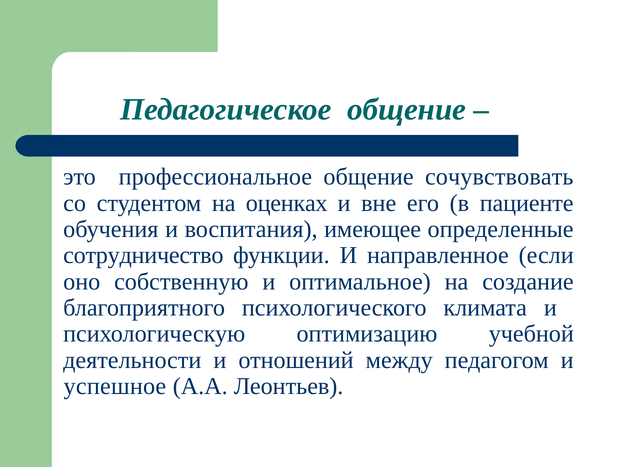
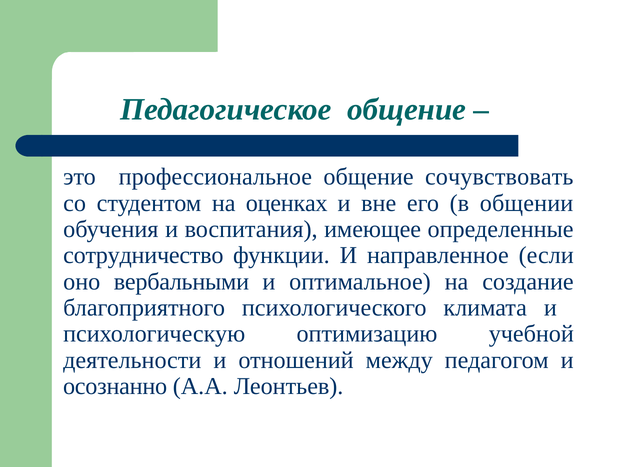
пациенте: пациенте -> общении (527, 203)
собственную: собственную -> вербальными (181, 281)
успешное: успешное -> осознанно (115, 386)
